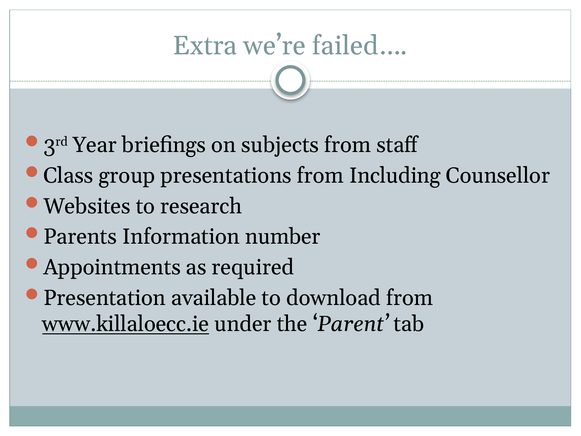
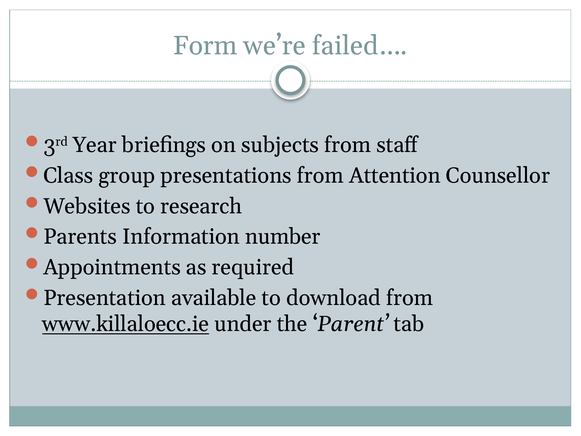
Extra: Extra -> Form (205, 46)
Including: Including -> Attention (395, 176)
